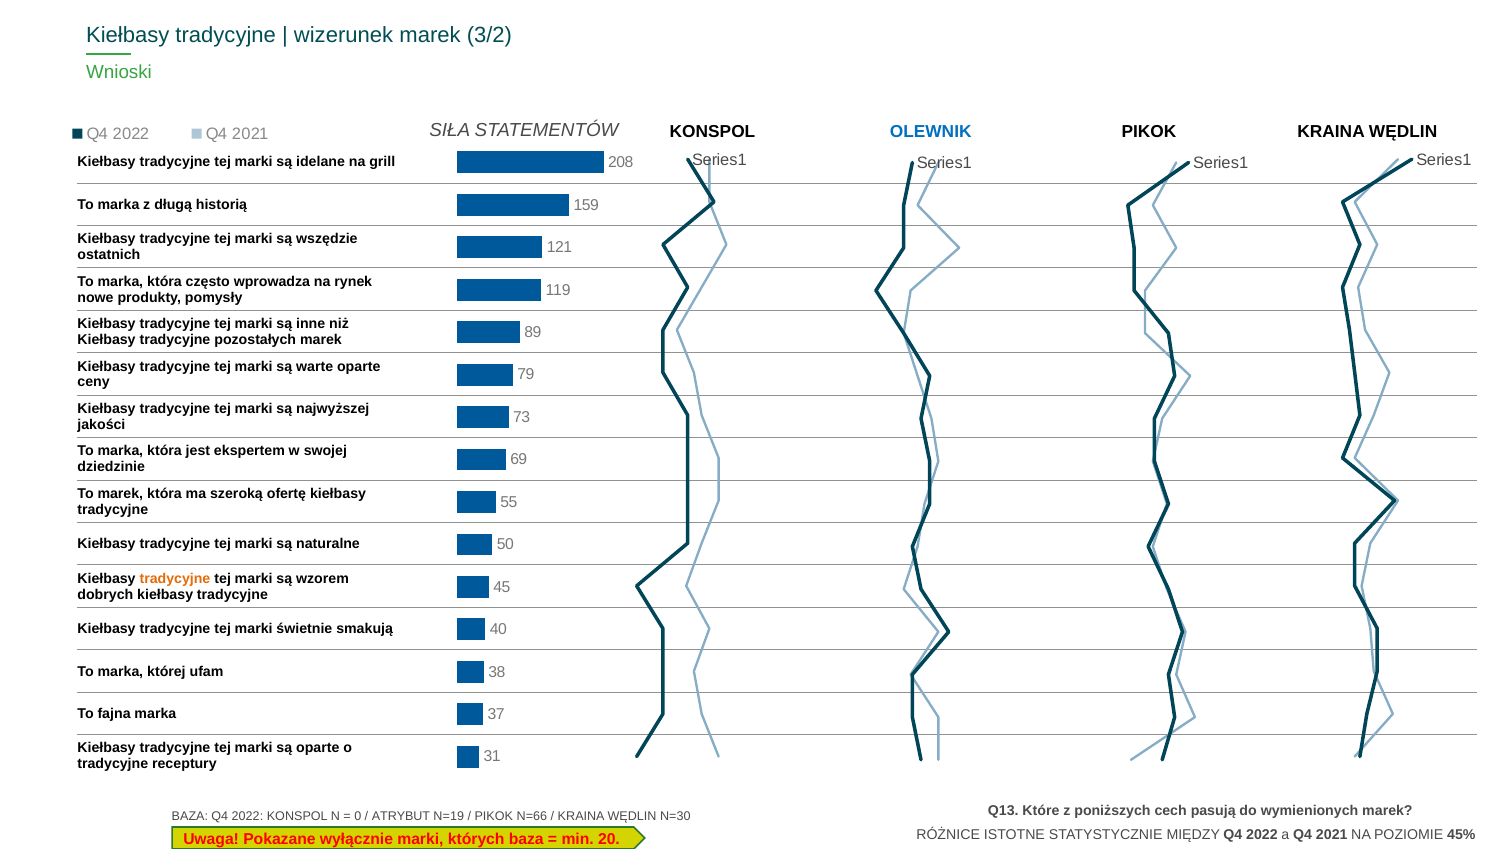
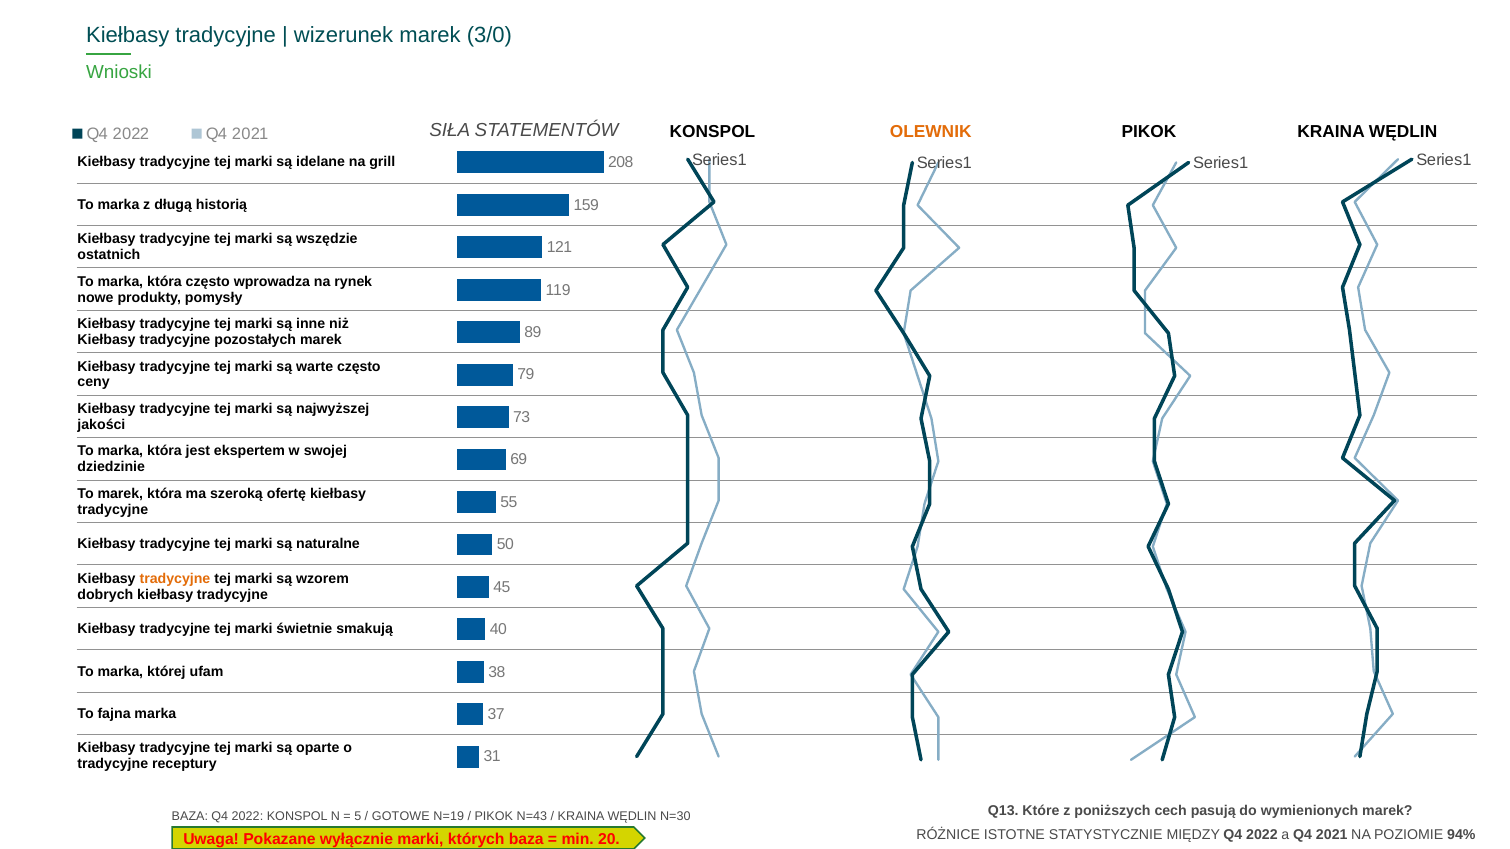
3/2: 3/2 -> 3/0 (489, 35)
OLEWNIK colour: blue -> orange (931, 131)
warte oparte: oparte -> często (359, 367)
0: 0 -> 5 (358, 817)
ATRYBUT: ATRYBUT -> GOTOWE (401, 817)
N=66: N=66 -> N=43 (532, 817)
45%: 45% -> 94% (1461, 835)
